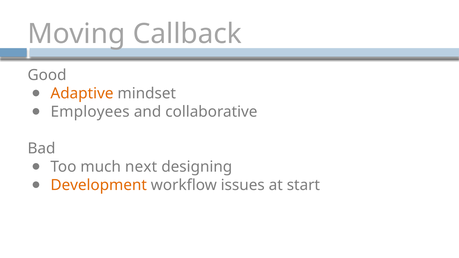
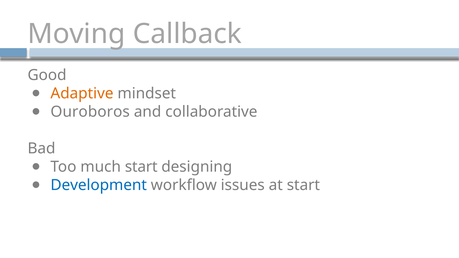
Employees: Employees -> Ouroboros (90, 112)
much next: next -> start (141, 167)
Development colour: orange -> blue (99, 185)
